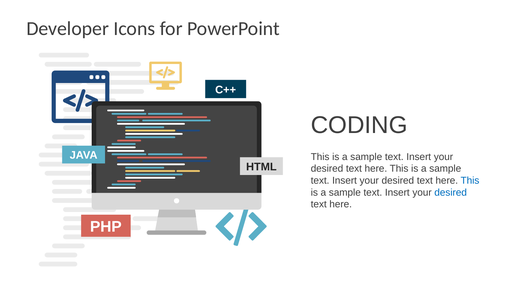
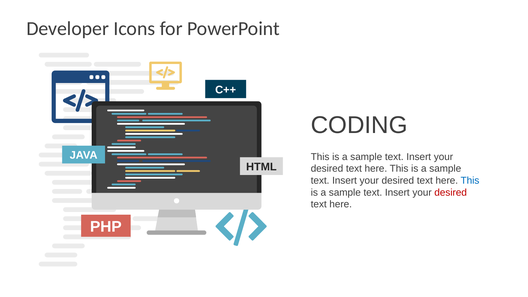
desired colour: blue -> red (451, 192)
